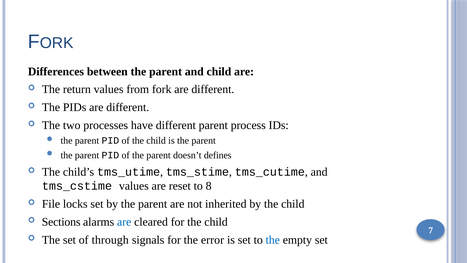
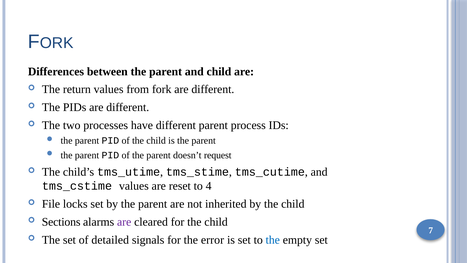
defines: defines -> request (218, 155)
8: 8 -> 4 (209, 186)
are colour: blue -> purple (124, 222)
through: through -> detailed (110, 240)
